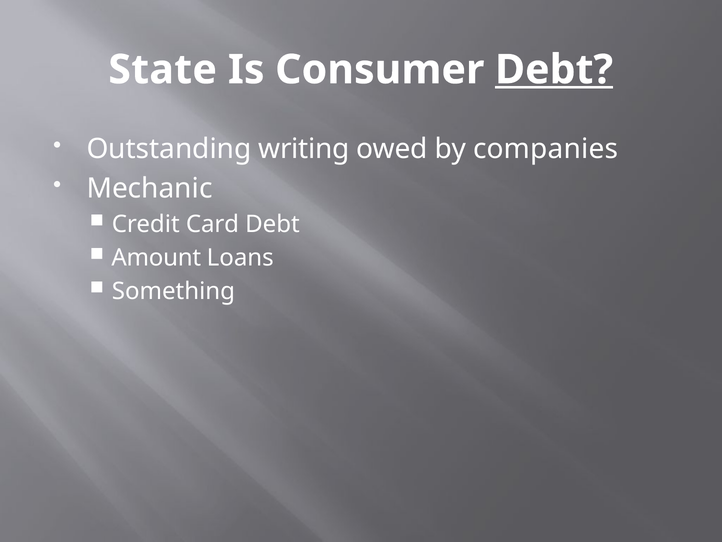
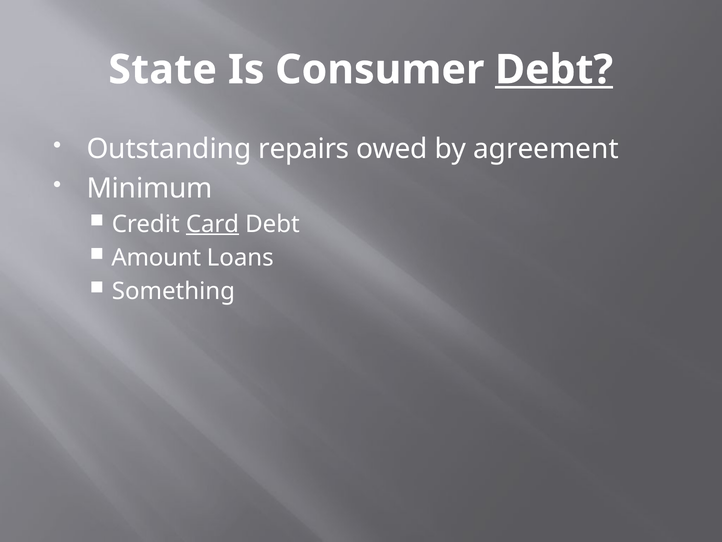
writing: writing -> repairs (304, 149)
companies: companies -> agreement (546, 149)
Mechanic: Mechanic -> Minimum (150, 188)
Card underline: none -> present (212, 224)
